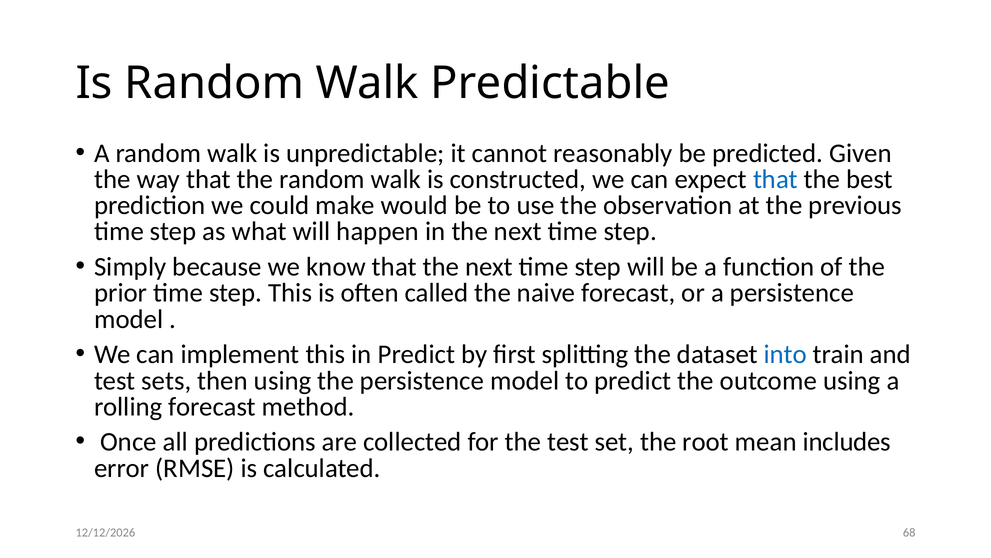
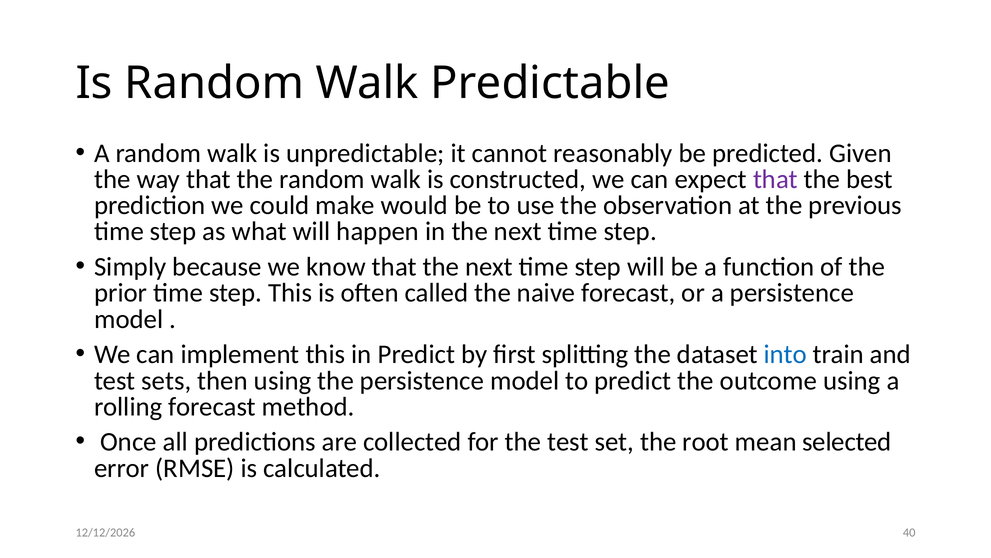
that colour: blue -> purple (775, 179)
includes: includes -> selected (847, 442)
68: 68 -> 40 (909, 532)
